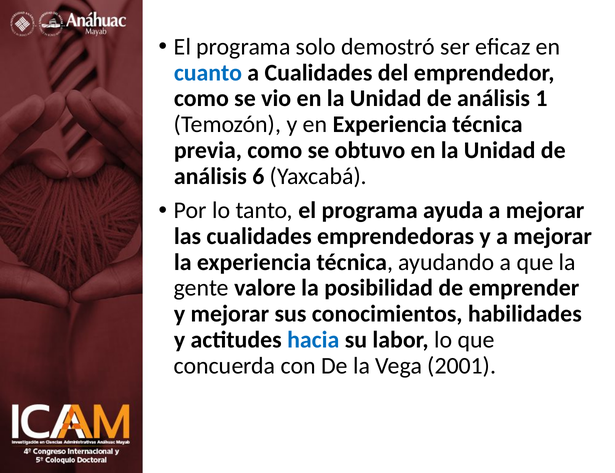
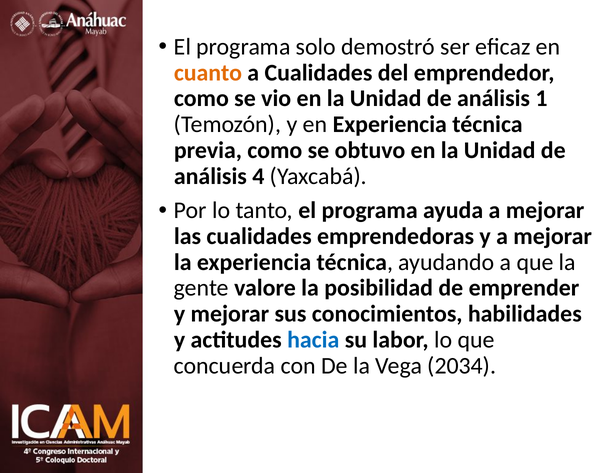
cuanto colour: blue -> orange (208, 73)
6: 6 -> 4 (258, 176)
2001: 2001 -> 2034 (462, 365)
